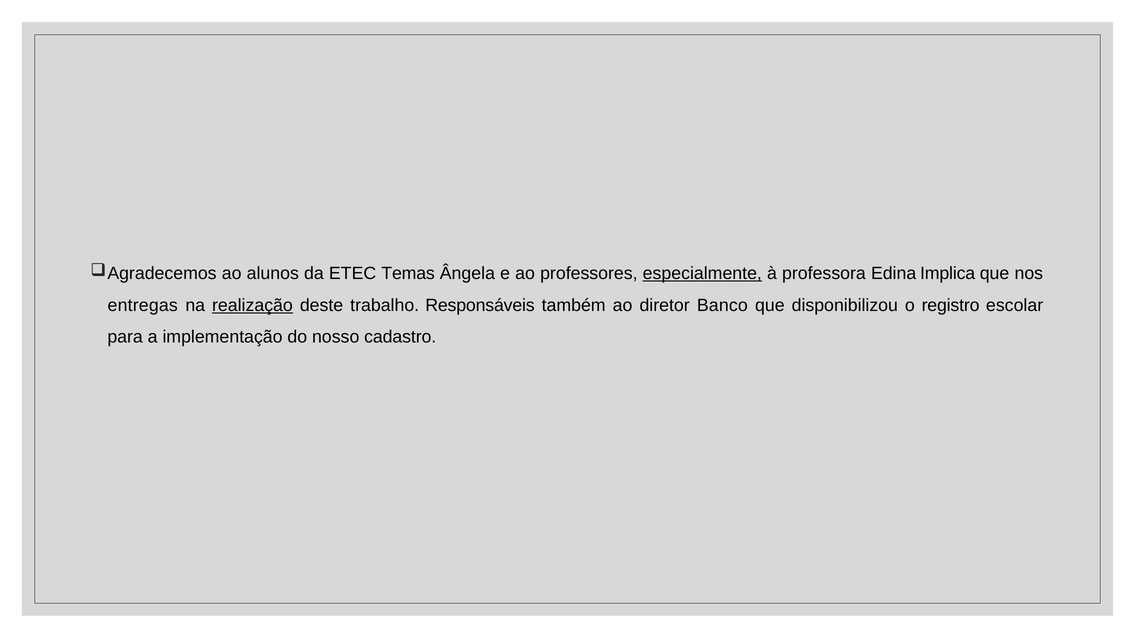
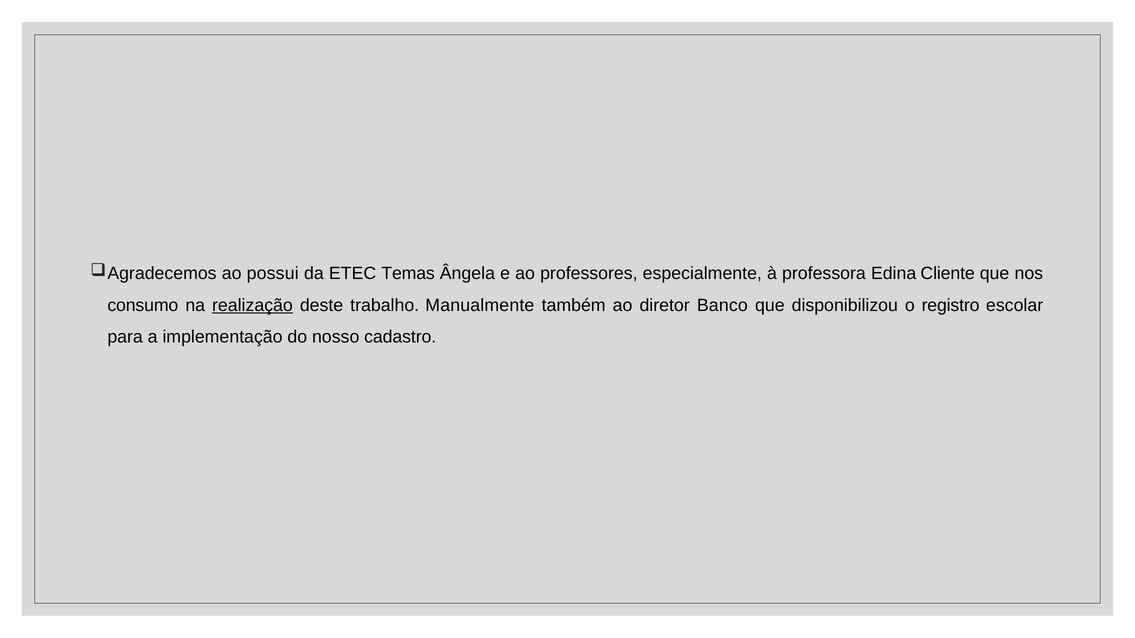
alunos: alunos -> possui (273, 273)
especialmente underline: present -> none (702, 273)
Implica: Implica -> Cliente (948, 273)
entregas: entregas -> consumo (143, 305)
Responsáveis: Responsáveis -> Manualmente (480, 305)
